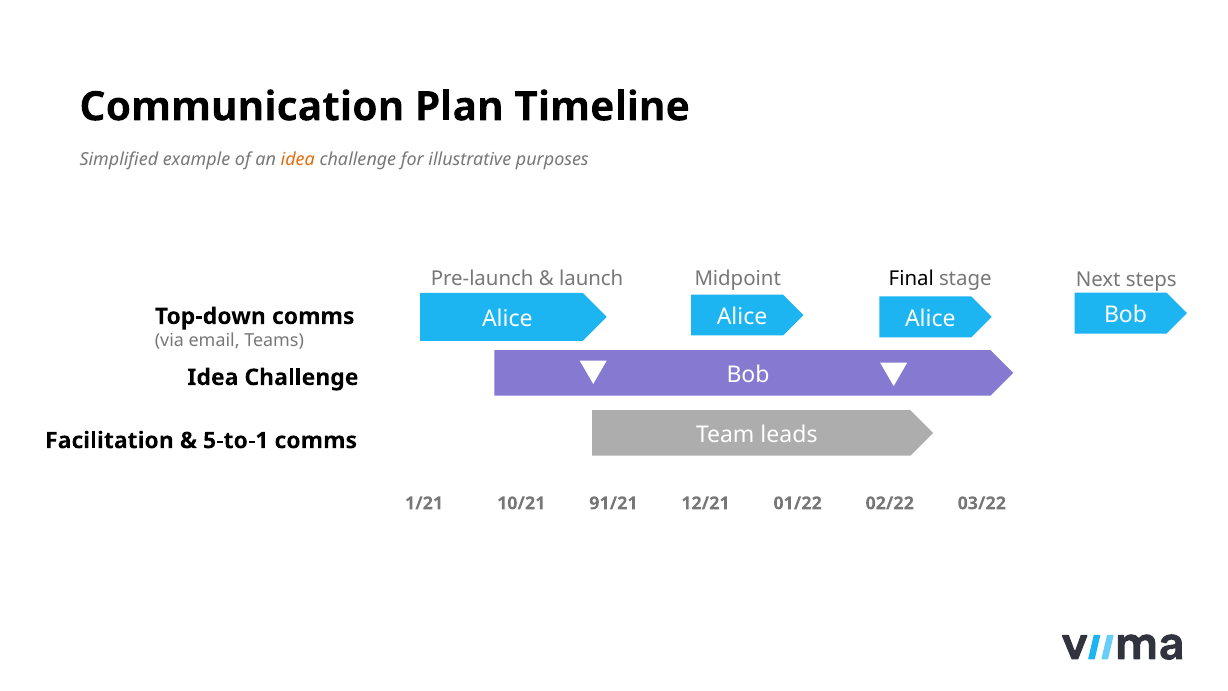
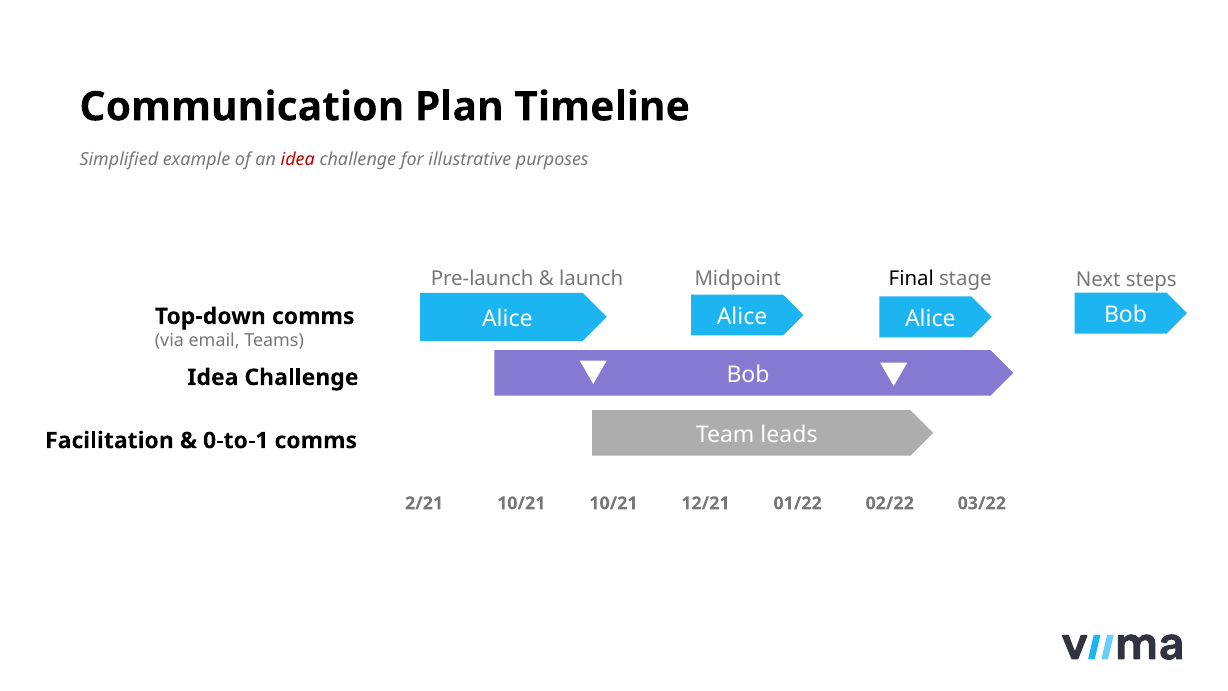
idea colour: orange -> red (298, 159)
5-to-1: 5-to-1 -> 0-to-1 (236, 440)
1/21: 1/21 -> 2/21 (424, 503)
10/21 91/21: 91/21 -> 10/21 (613, 503)
